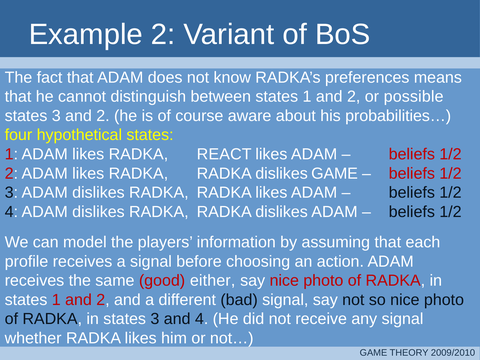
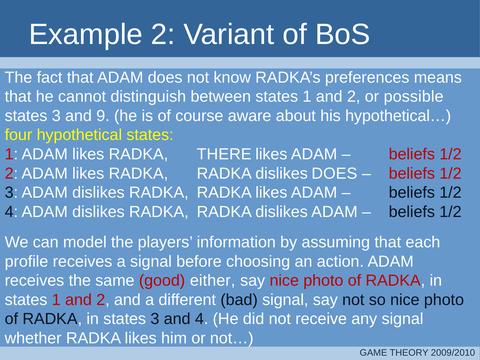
3 and 2: 2 -> 9 (103, 116)
probabilities…: probabilities… -> hypothetical… (398, 116)
REACT: REACT -> THERE (224, 154)
dislikes GAME: GAME -> DOES (334, 173)
